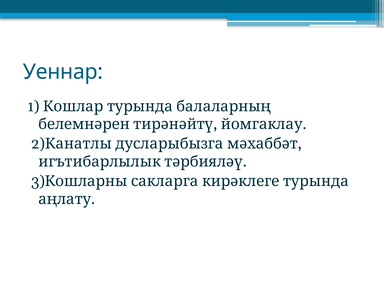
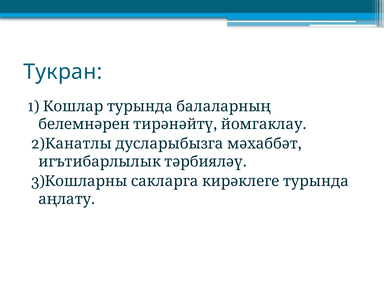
Уеннар: Уеннар -> Тукран (63, 72)
